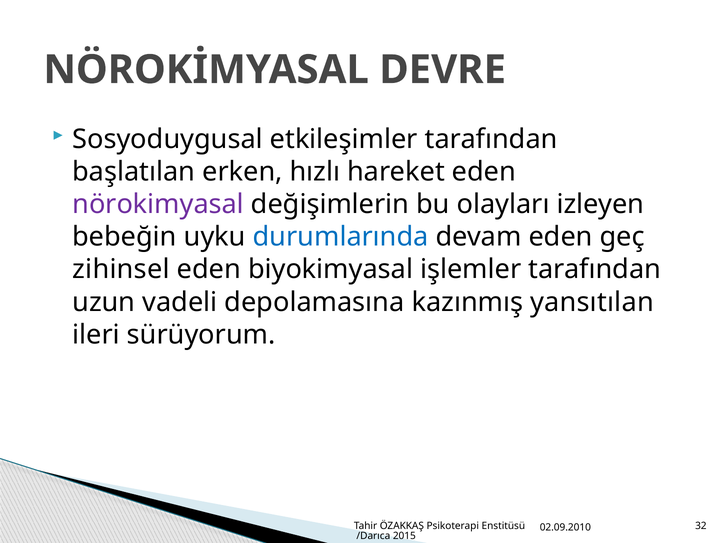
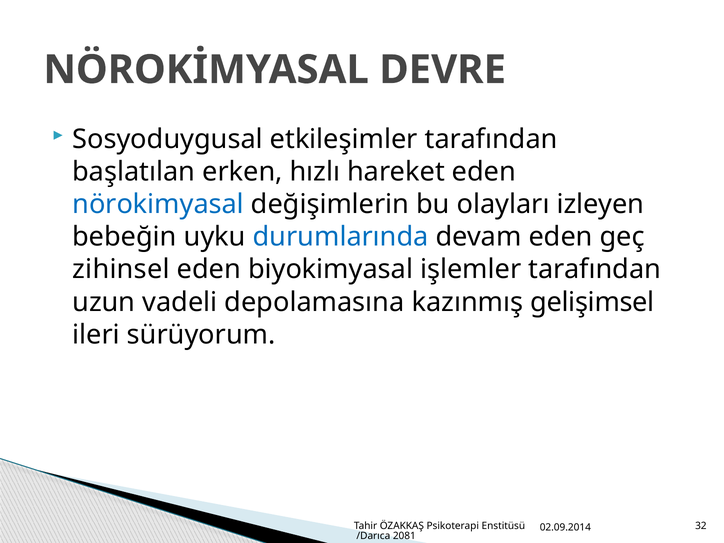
nörokimyasal colour: purple -> blue (158, 204)
yansıtılan: yansıtılan -> gelişimsel (592, 302)
02.09.2010: 02.09.2010 -> 02.09.2014 (565, 527)
2015: 2015 -> 2081 (404, 536)
